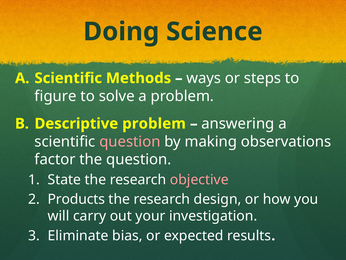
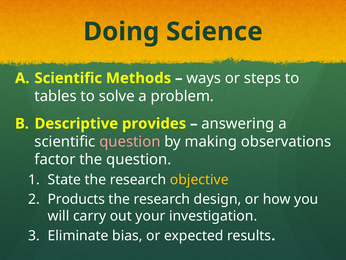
figure: figure -> tables (56, 96)
Descriptive problem: problem -> provides (154, 123)
objective colour: pink -> yellow (199, 179)
